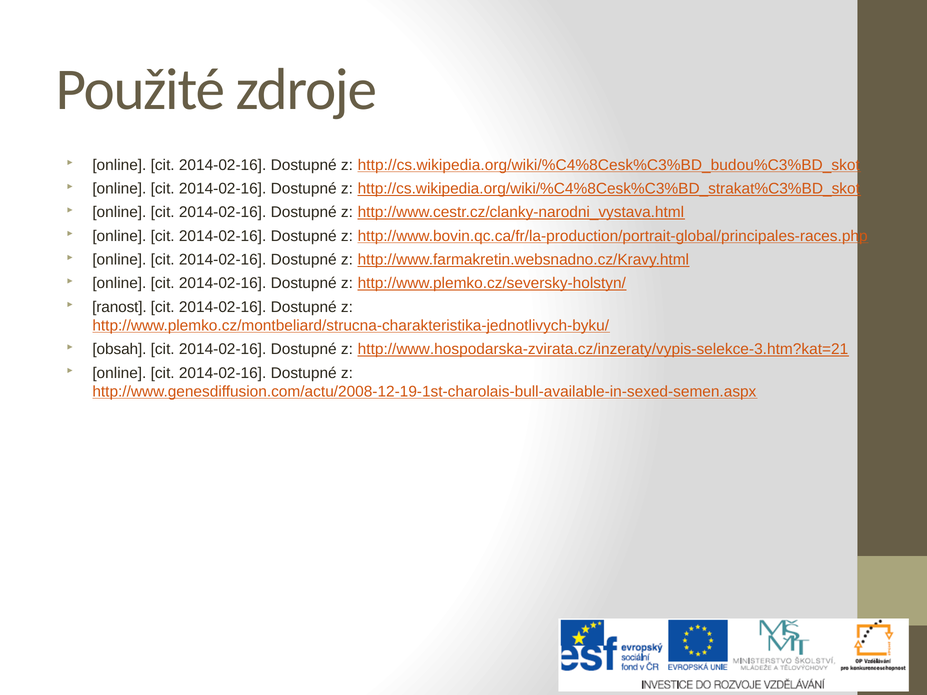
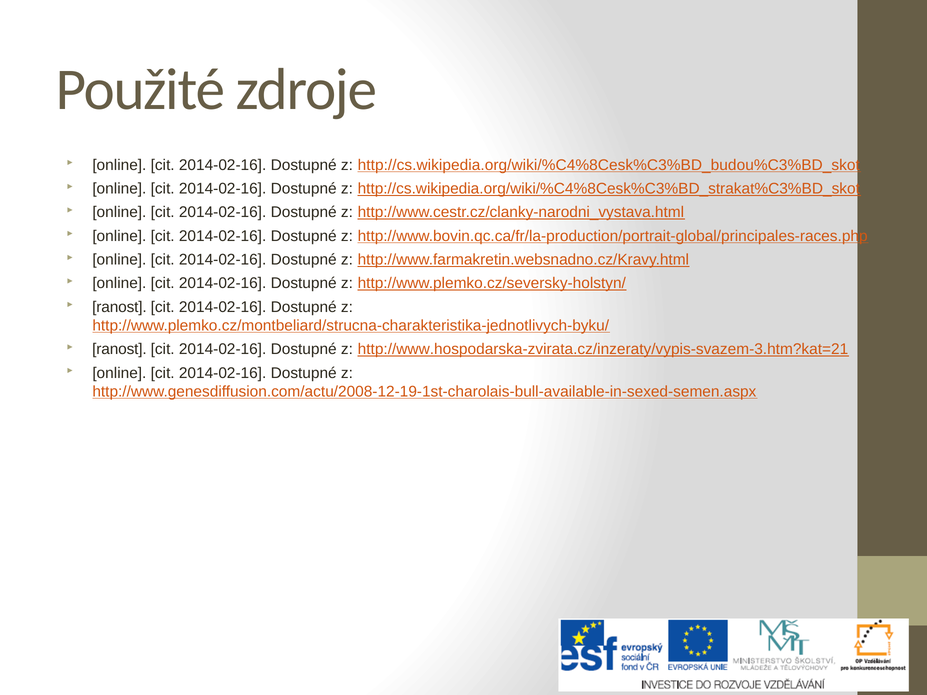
obsah: obsah -> ranost (119, 349)
http://www.hospodarska-zvirata.cz/inzeraty/vypis-selekce-3.htm?kat=21: http://www.hospodarska-zvirata.cz/inzeraty/vypis-selekce-3.htm?kat=21 -> http://www.hospodarska-zvirata.cz/inzeraty/vypis-svazem-3.htm?kat=21 (603, 349)
